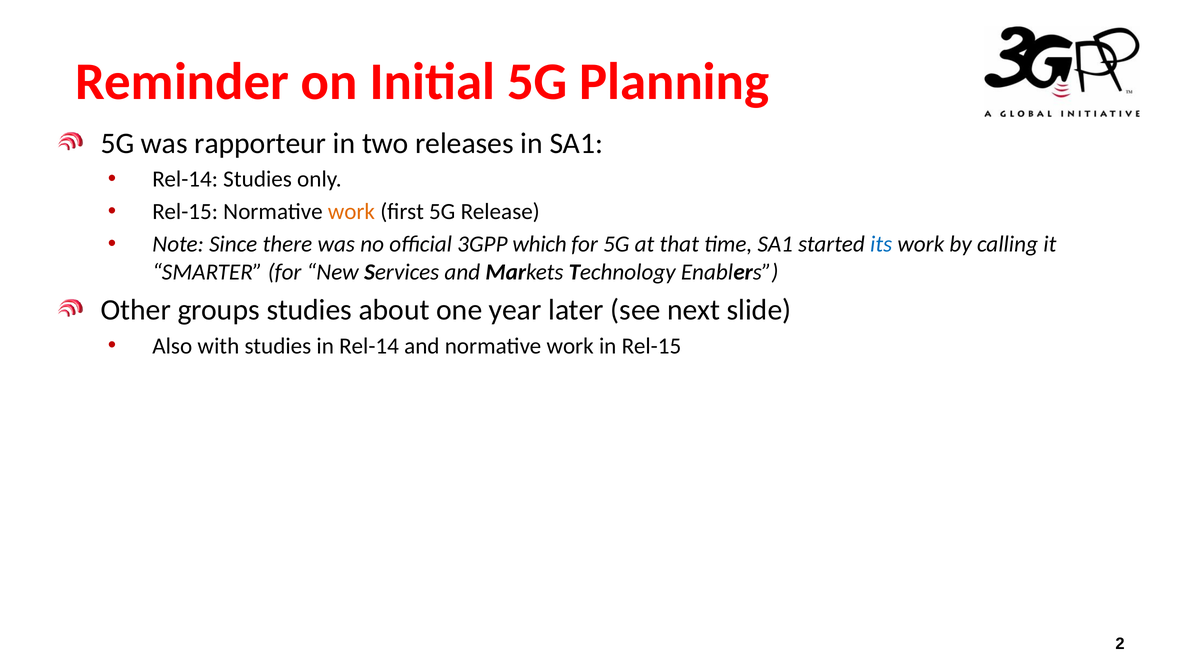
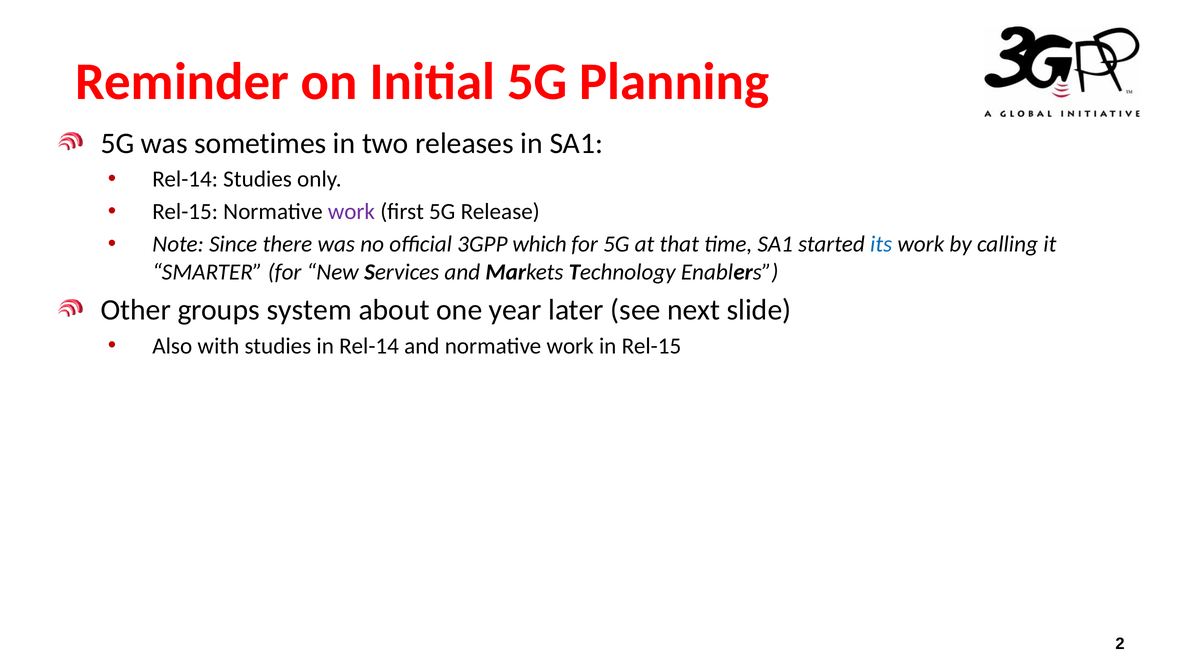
rapporteur: rapporteur -> sometimes (260, 143)
work colour: orange -> purple (351, 212)
groups studies: studies -> system (309, 310)
